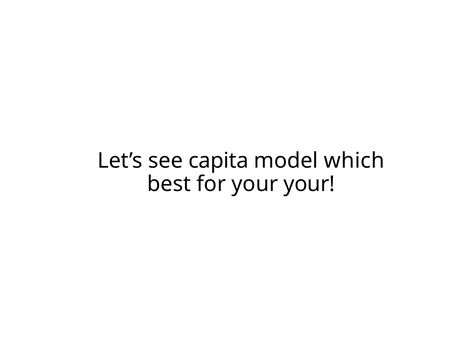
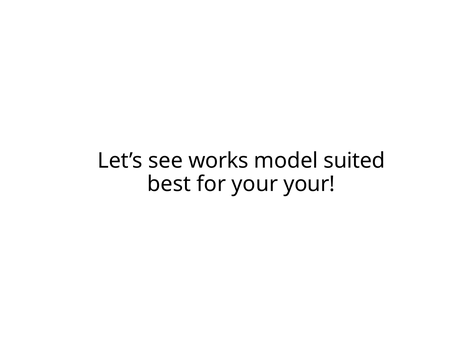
capita: capita -> works (218, 161)
which: which -> suited (354, 161)
